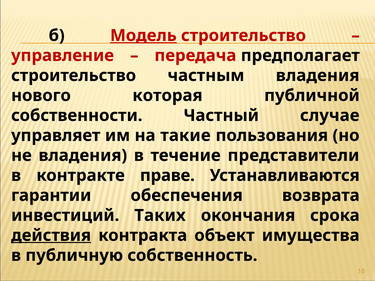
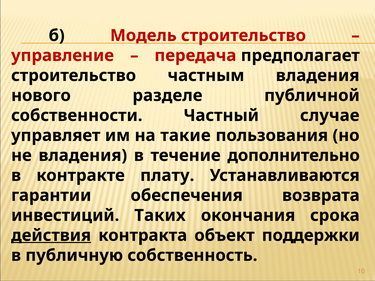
Модель underline: present -> none (143, 36)
которая: которая -> разделе (167, 96)
представители: представители -> дополнительно (294, 156)
праве: праве -> плату (167, 176)
имущества: имущества -> поддержки (311, 236)
